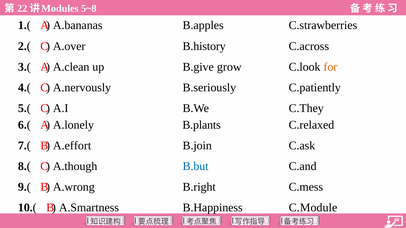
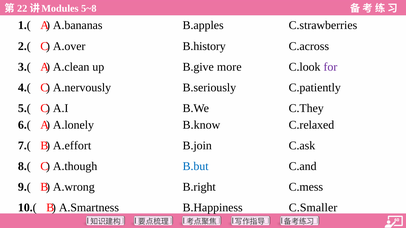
grow: grow -> more (229, 67)
for colour: orange -> purple (330, 67)
B.plants: B.plants -> B.know (201, 125)
C.Module: C.Module -> C.Smaller (313, 208)
